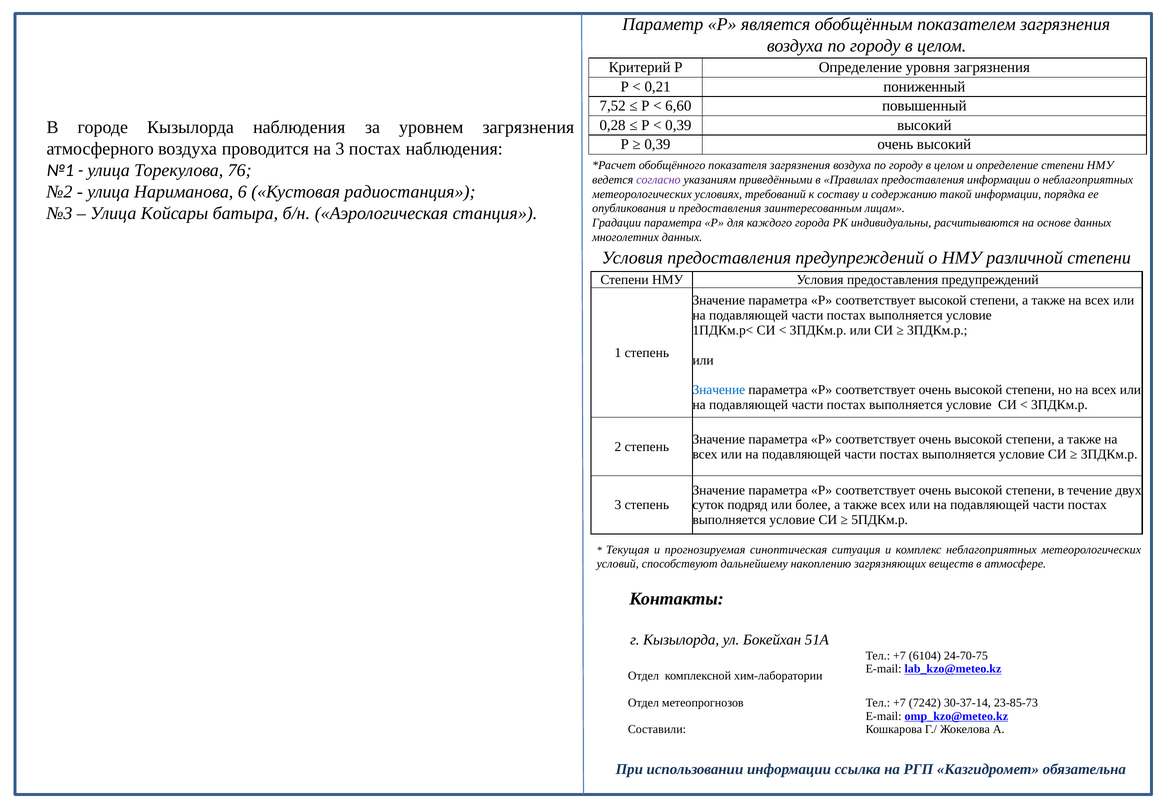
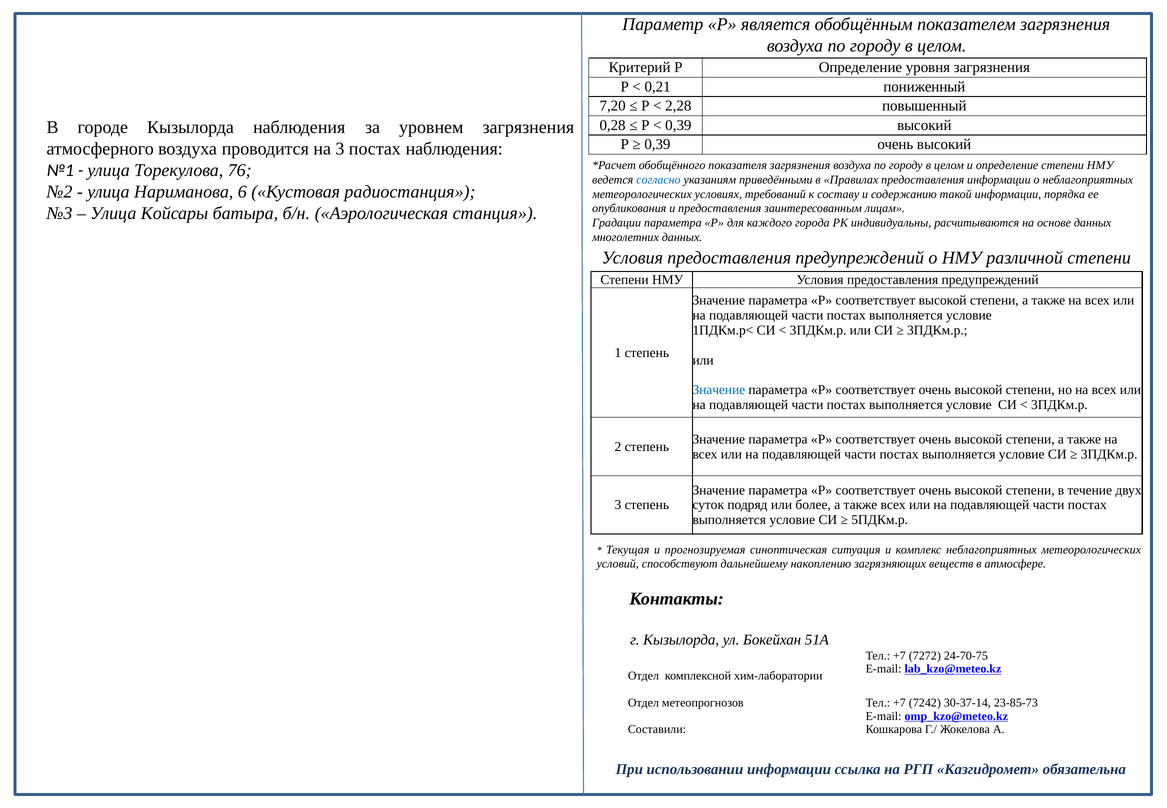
7,52: 7,52 -> 7,20 (613, 106)
6,60: 6,60 -> 2,28 (678, 106)
согласно colour: purple -> blue (658, 180)
6104: 6104 -> 7272 (925, 656)
